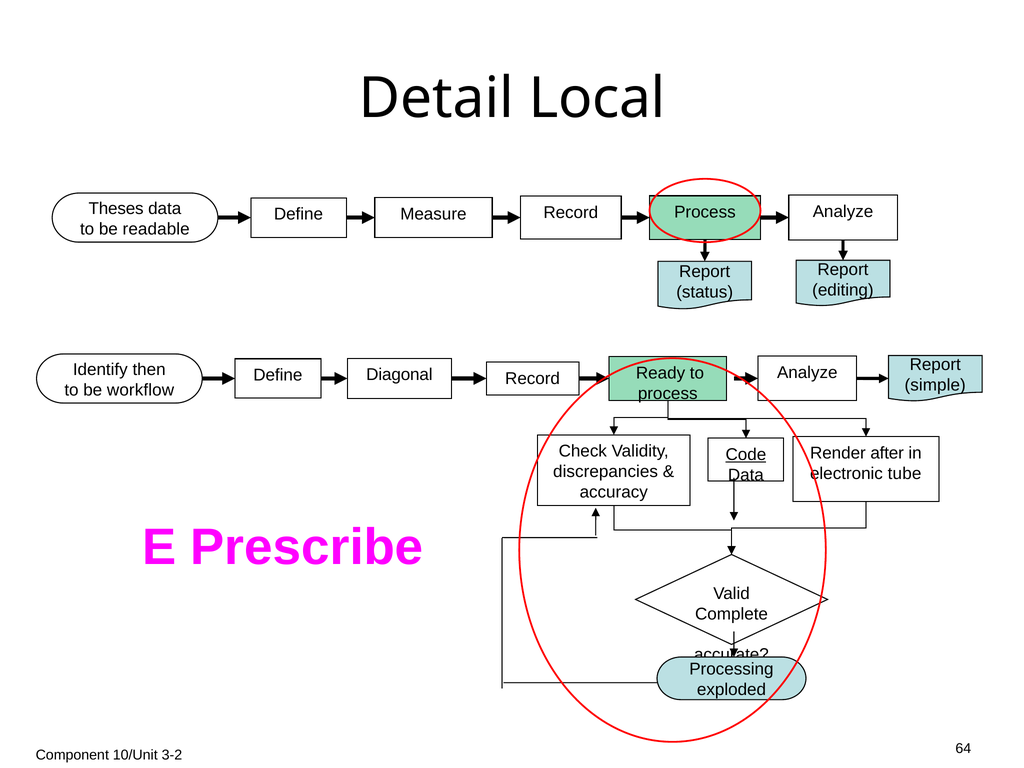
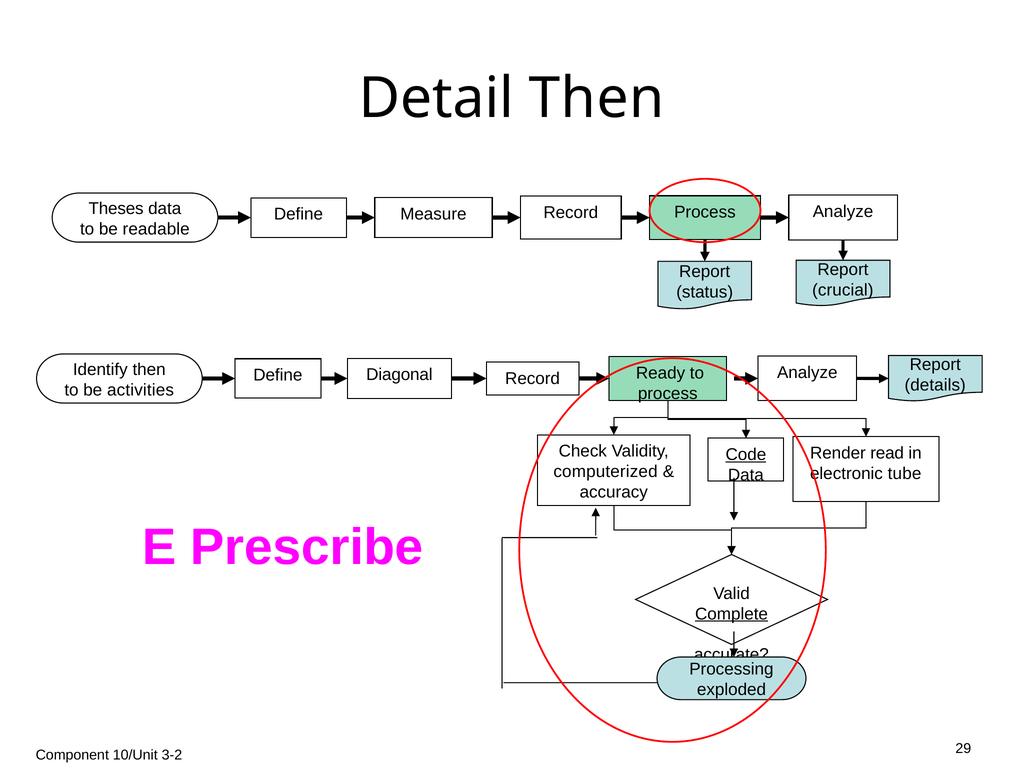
Detail Local: Local -> Then (597, 99)
editing: editing -> crucial (843, 290)
simple: simple -> details (935, 385)
workflow: workflow -> activities (140, 390)
after: after -> read (887, 453)
discrepancies: discrepancies -> computerized (606, 472)
Complete underline: none -> present (732, 614)
64: 64 -> 29 (963, 749)
